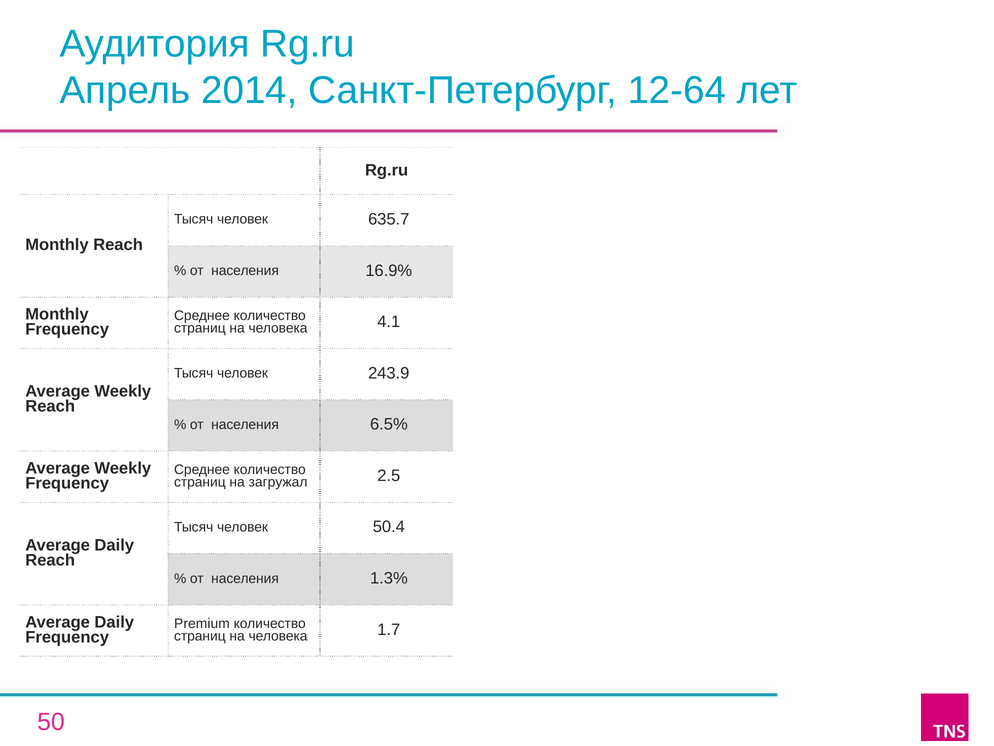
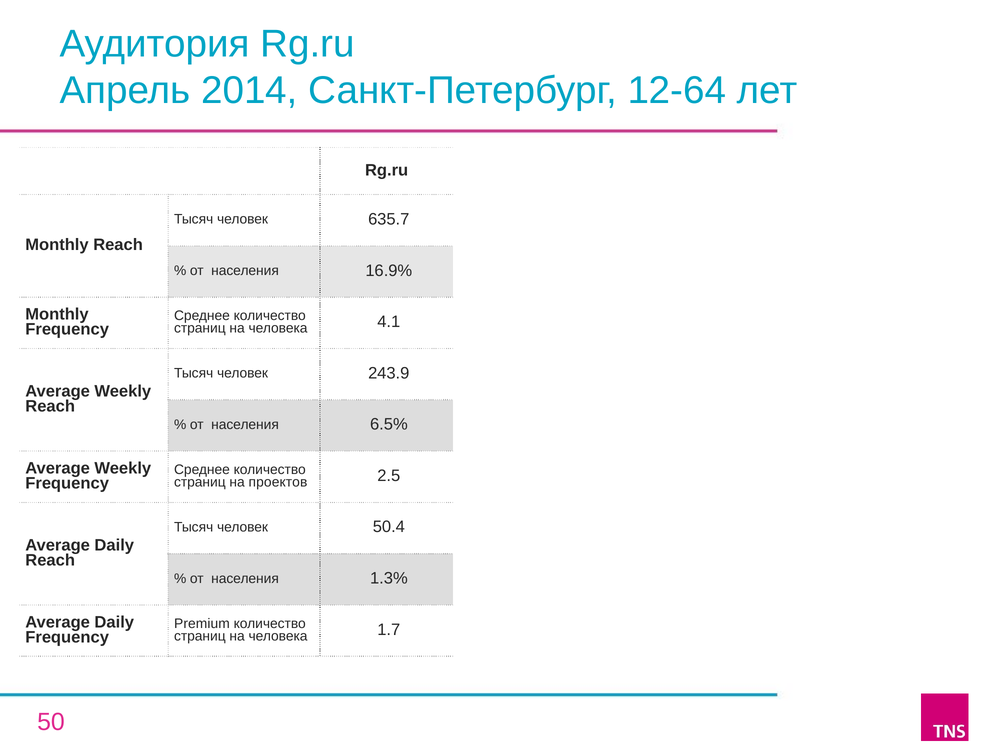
загружал: загружал -> проектов (278, 482)
